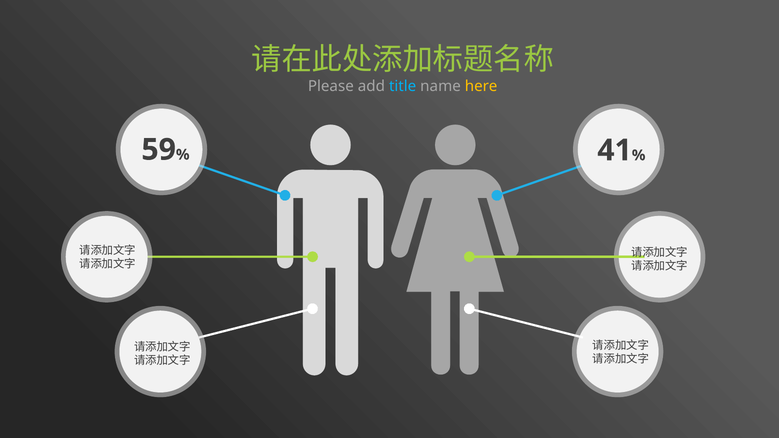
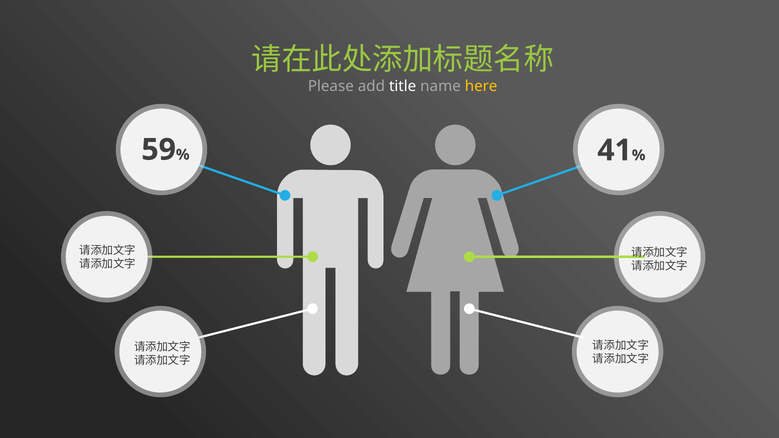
title colour: light blue -> white (403, 86)
